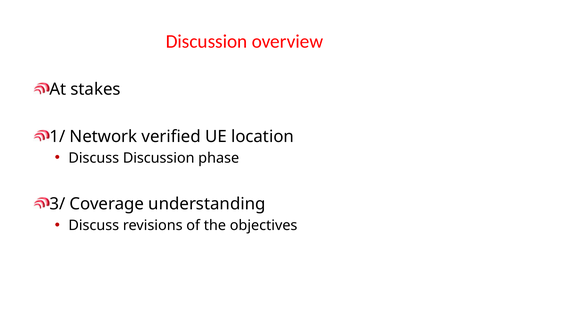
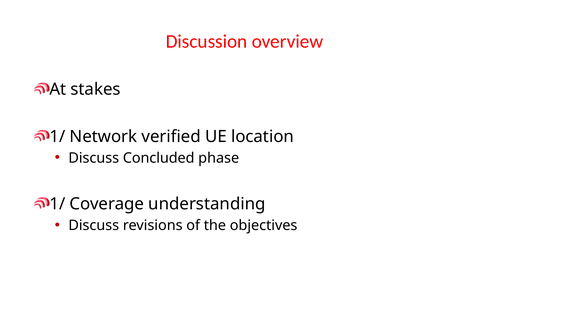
Discuss Discussion: Discussion -> Concluded (159, 158)
3/: 3/ -> 1/ (57, 204)
